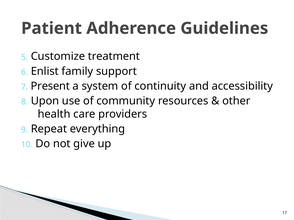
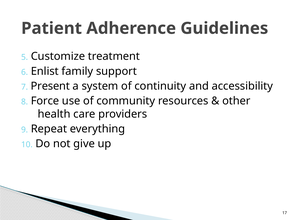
Upon: Upon -> Force (45, 101)
